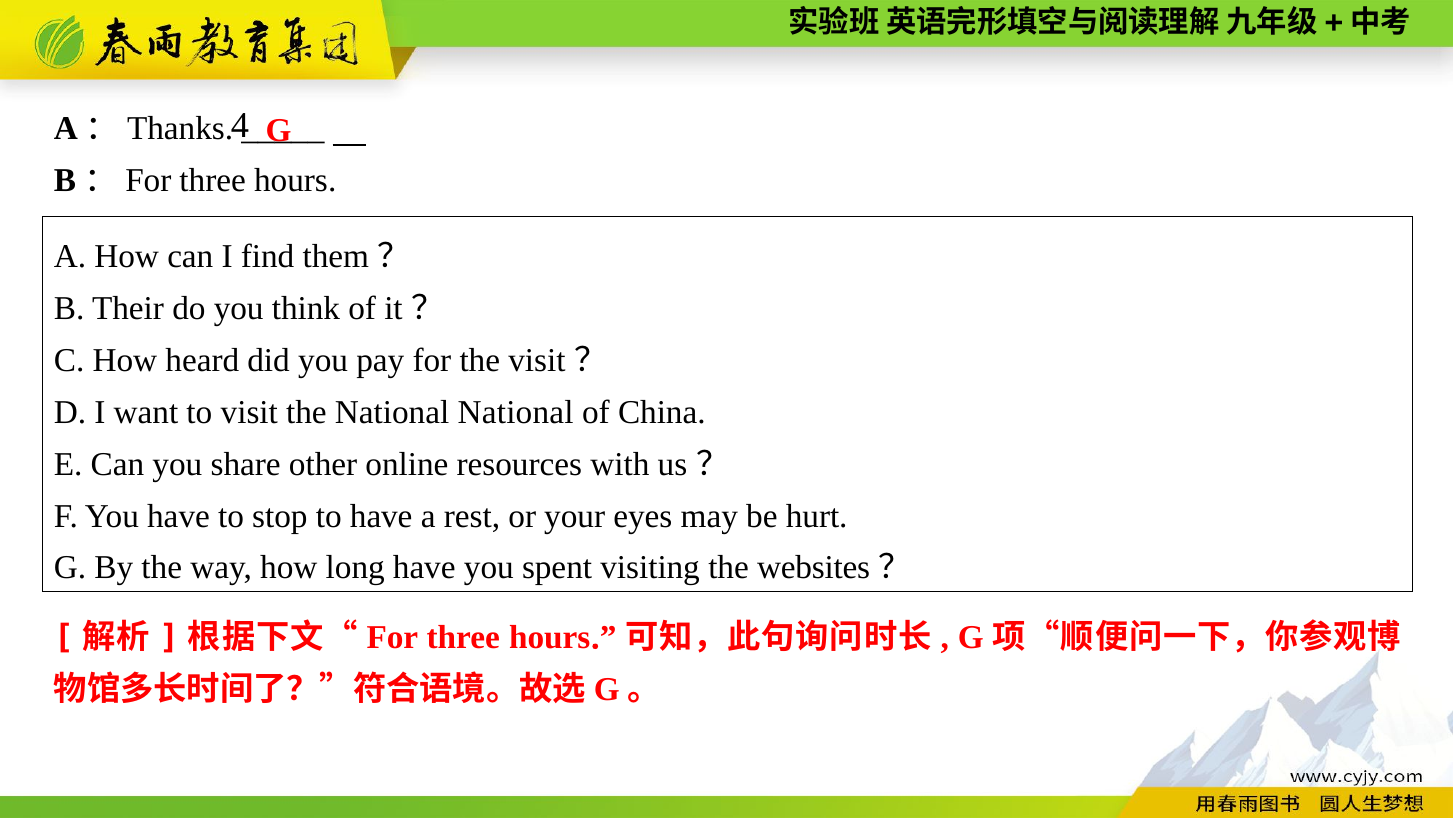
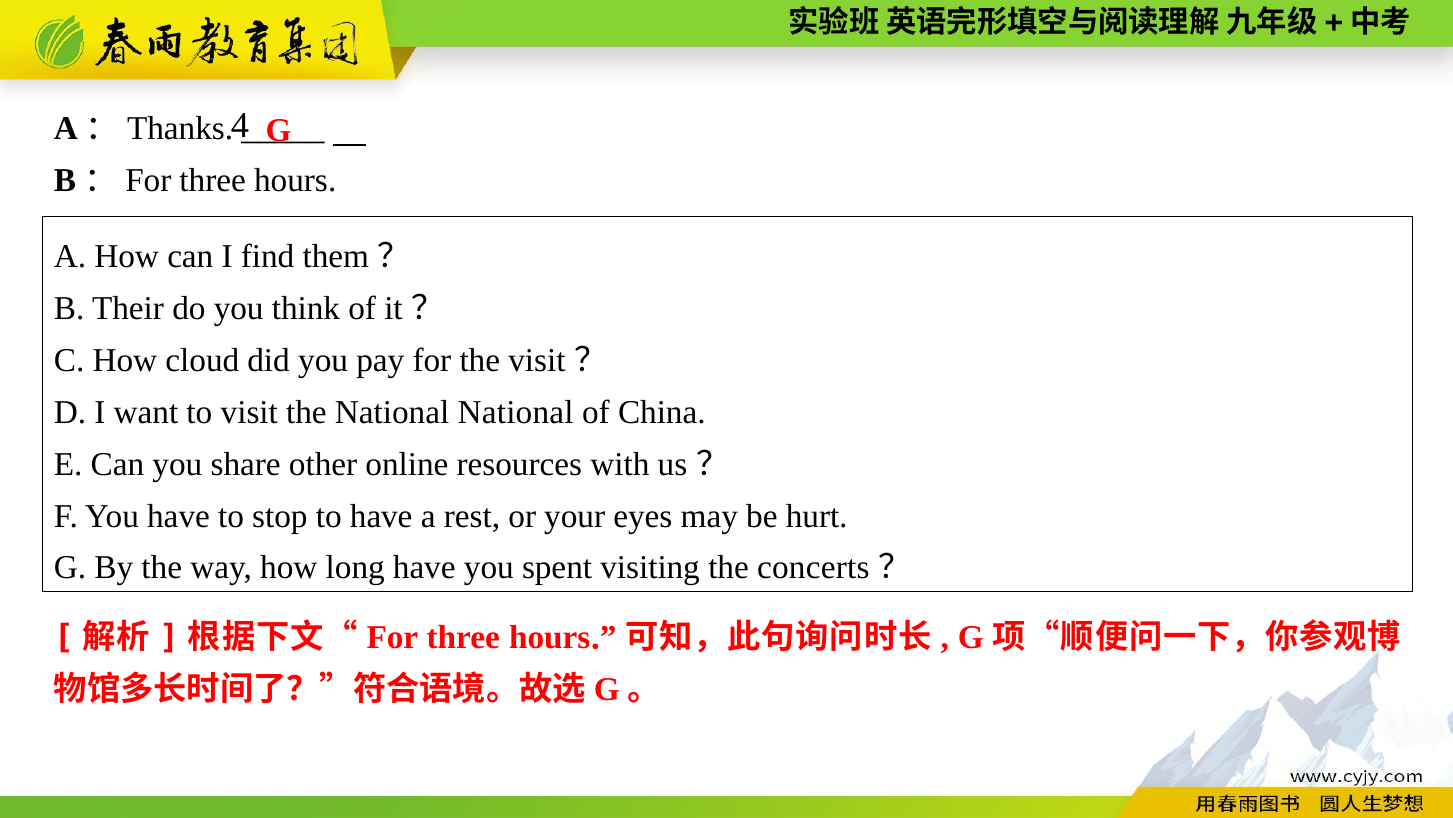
heard: heard -> cloud (202, 360)
websites: websites -> concerts (813, 568)
